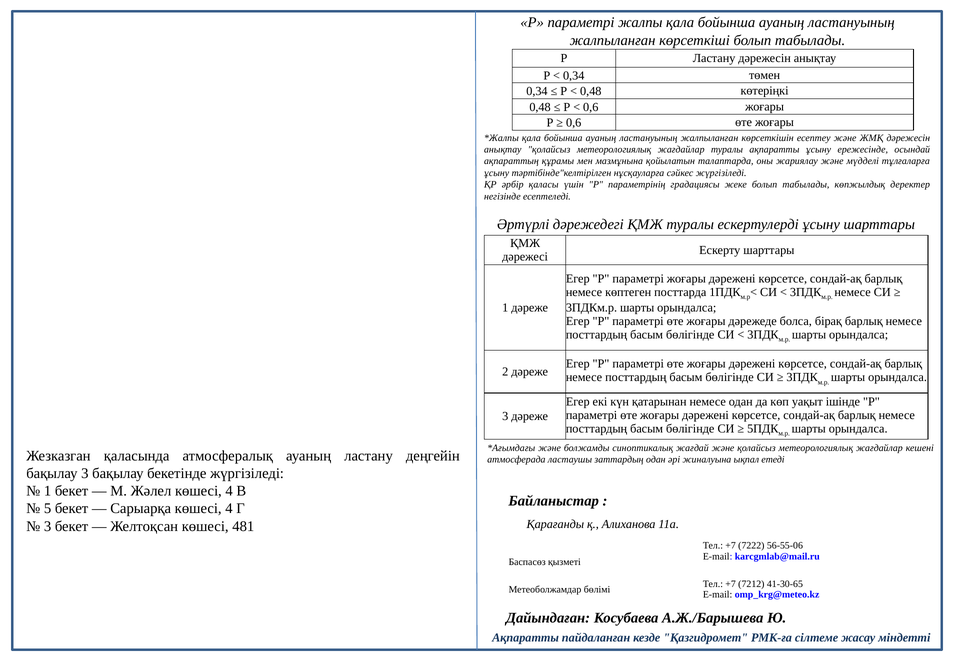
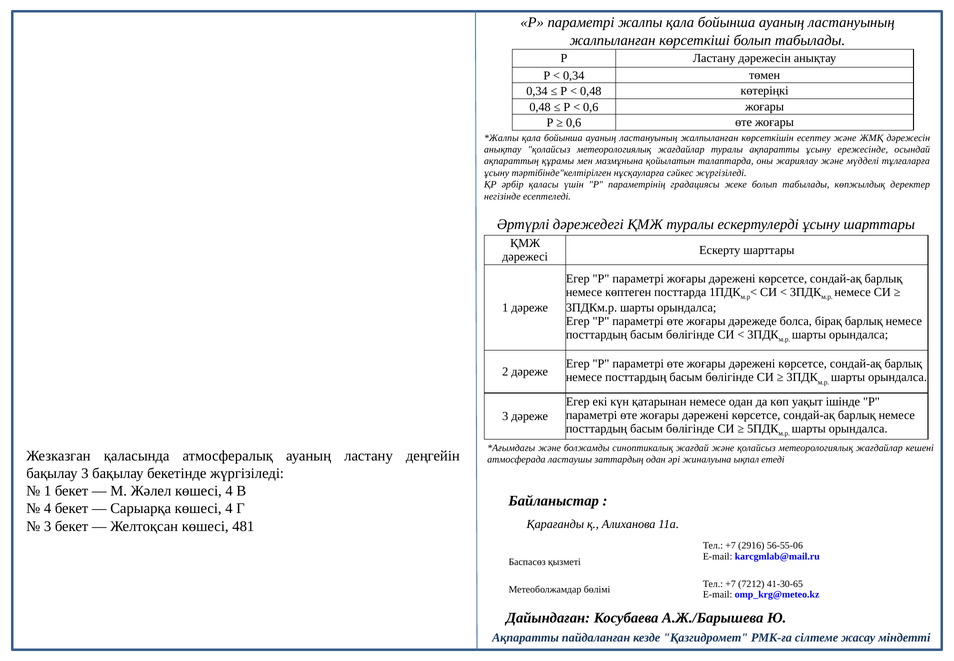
5: 5 -> 4 (48, 508)
7222: 7222 -> 2916 (751, 545)
